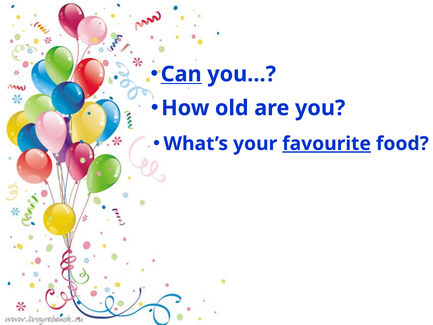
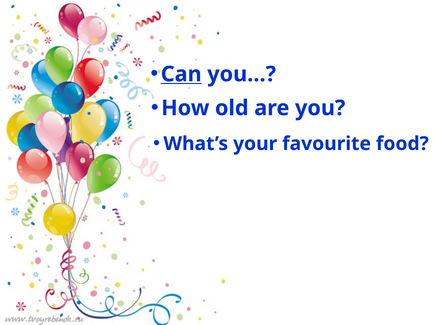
favourite underline: present -> none (327, 144)
